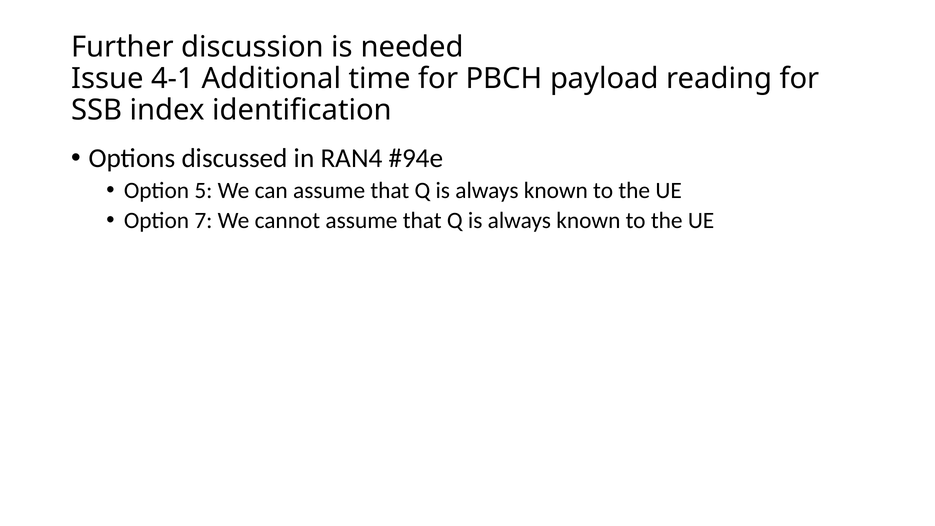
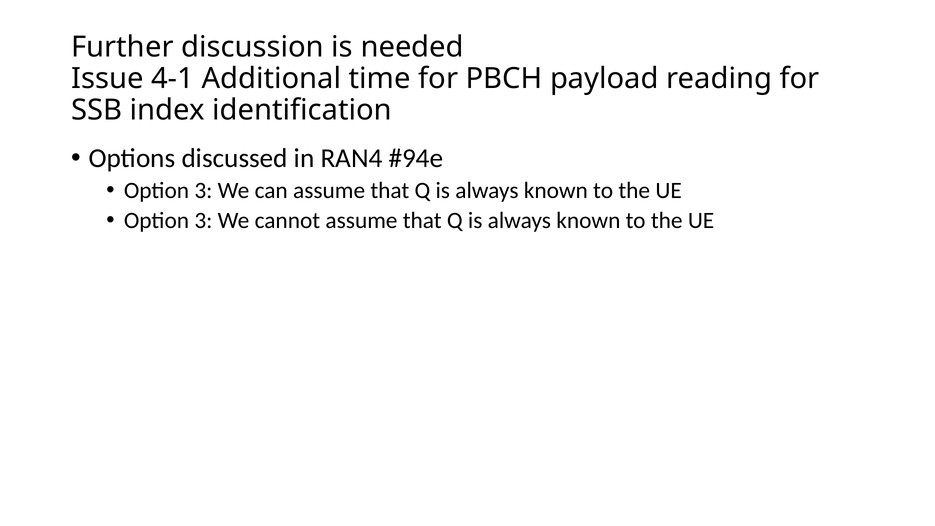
5: 5 -> 3 (203, 190)
7: 7 -> 3 (203, 220)
